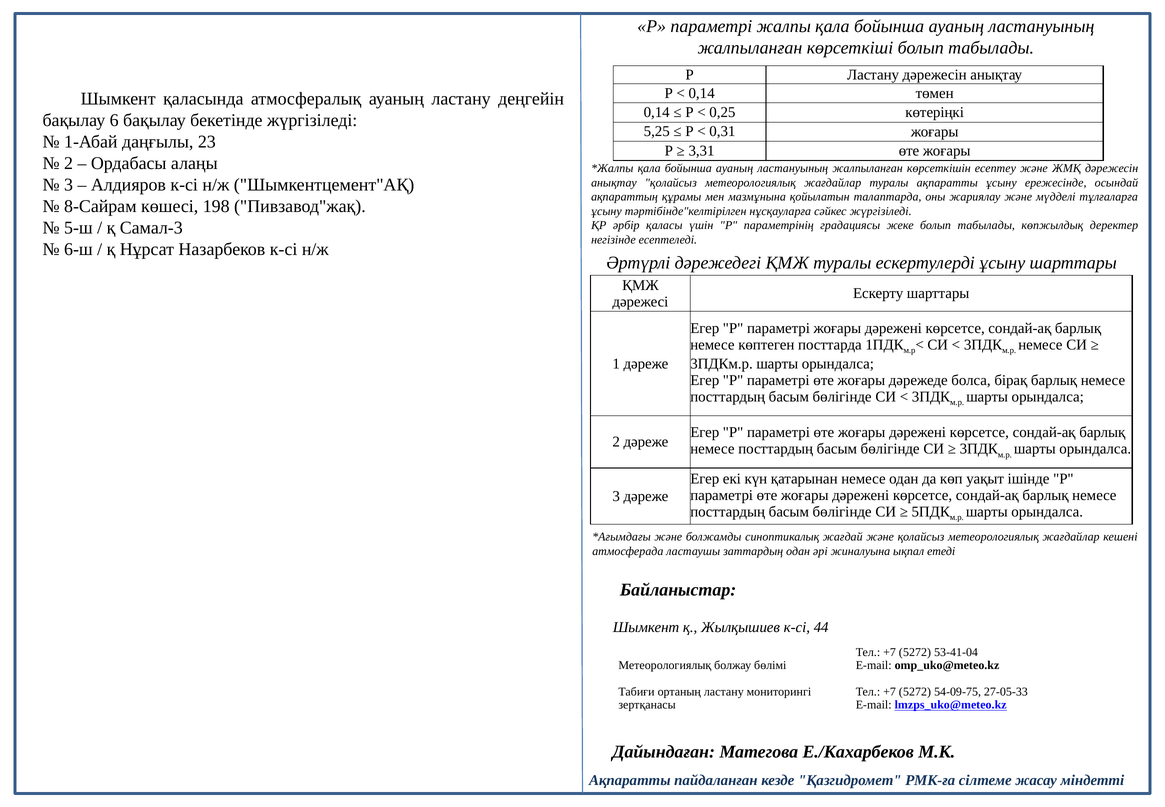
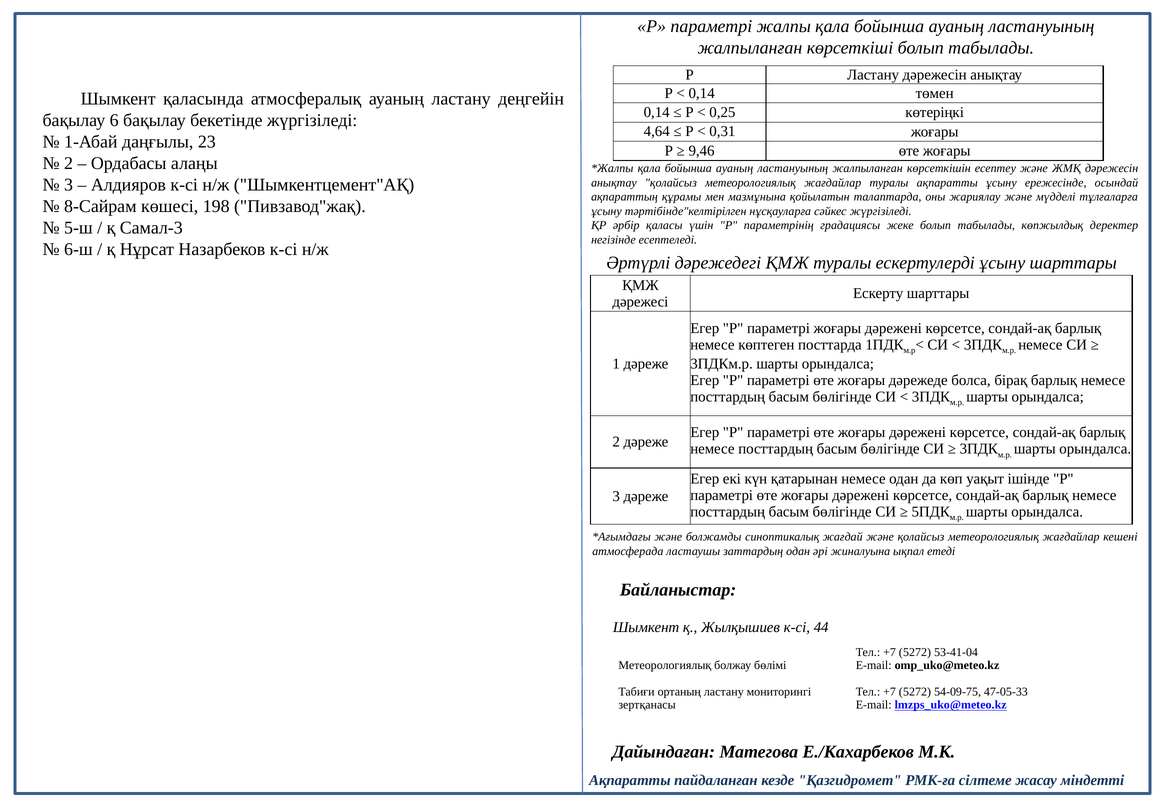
5,25: 5,25 -> 4,64 (657, 131)
3,31: 3,31 -> 9,46 (702, 151)
27-05-33: 27-05-33 -> 47-05-33 (1006, 691)
